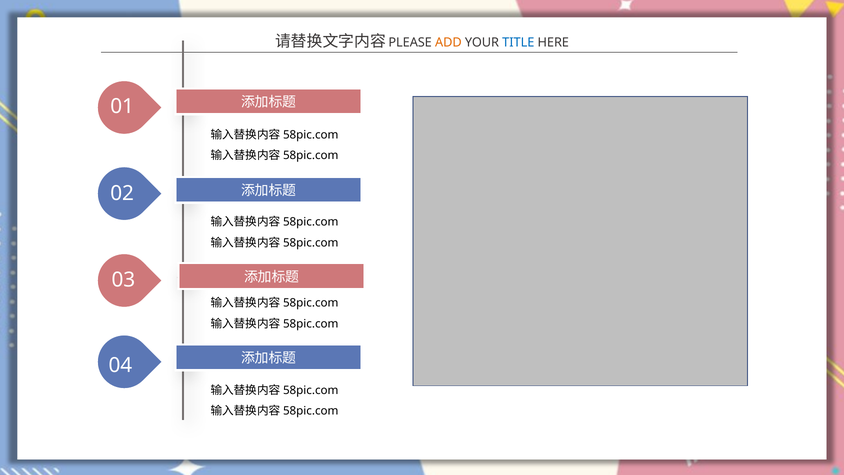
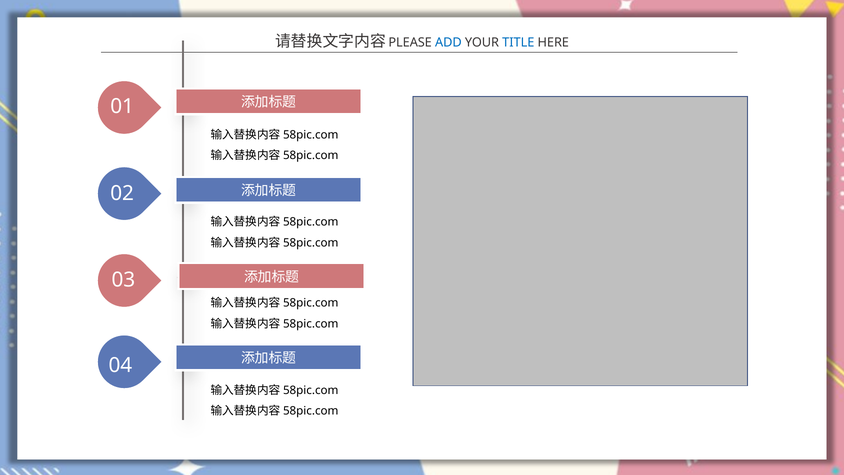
ADD colour: orange -> blue (448, 43)
